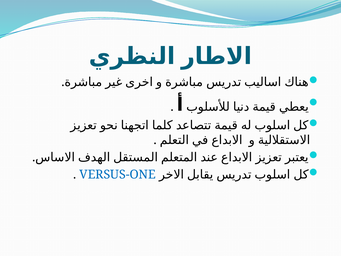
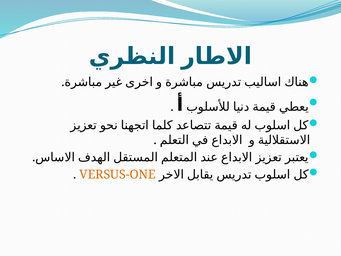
VERSUS-ONE colour: blue -> orange (118, 174)
